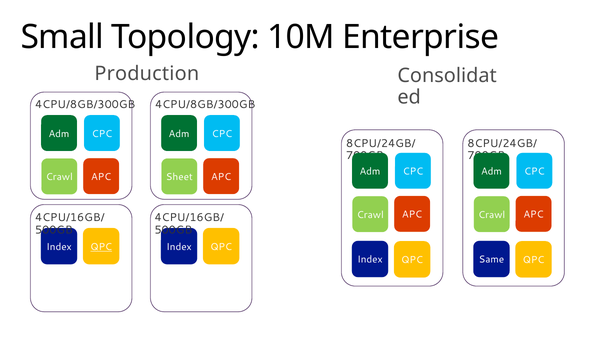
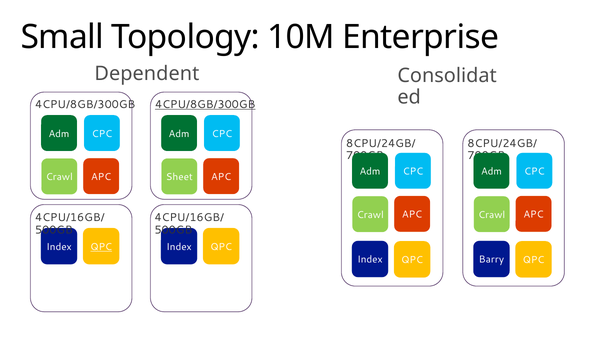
Production: Production -> Dependent (147, 74)
4CPU/8GB/300GB underline: none -> present (205, 104)
Same: Same -> Barry (491, 259)
